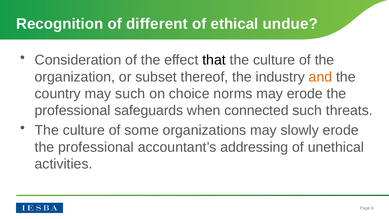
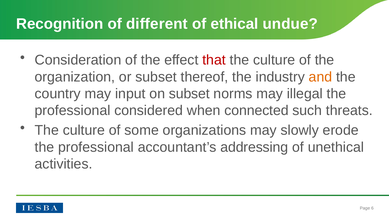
that colour: black -> red (214, 60)
may such: such -> input (130, 94)
on choice: choice -> subset (189, 94)
may erode: erode -> illegal (305, 94)
safeguards: safeguards -> considered (149, 111)
